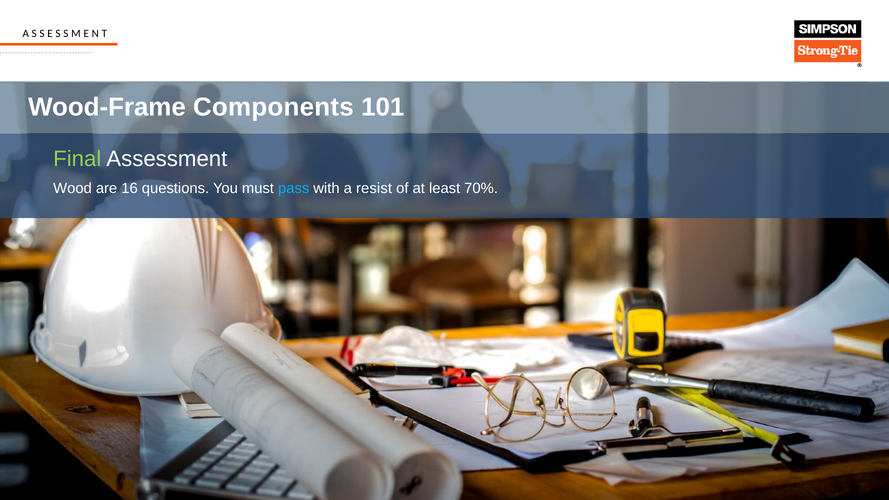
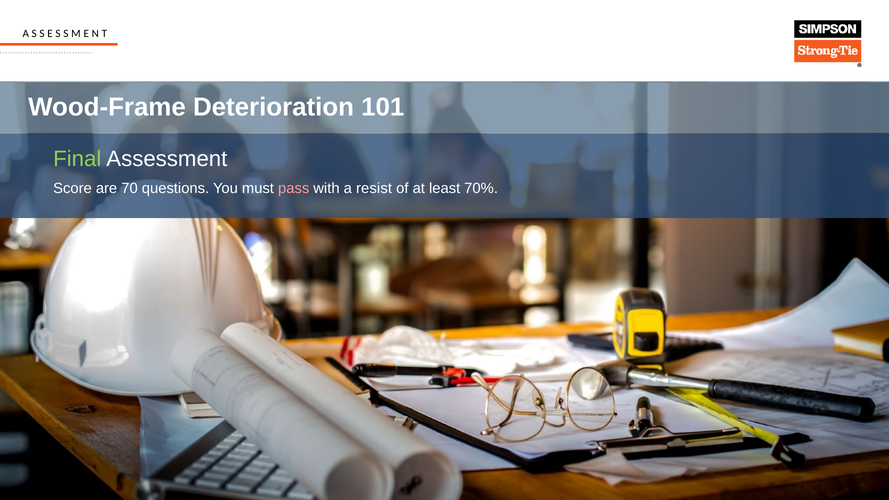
Components: Components -> Deterioration (274, 107)
Wood: Wood -> Score (73, 188)
16: 16 -> 70 (130, 188)
pass colour: light blue -> pink (294, 188)
